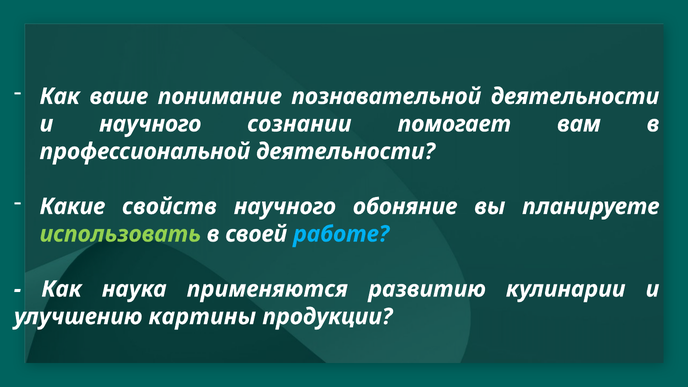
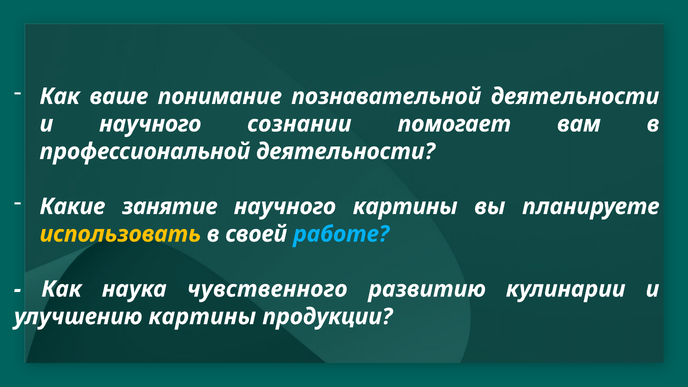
свойств: свойств -> занятие (170, 207)
научного обоняние: обоняние -> картины (405, 207)
использовать colour: light green -> yellow (120, 234)
применяются: применяются -> чувственного (267, 289)
